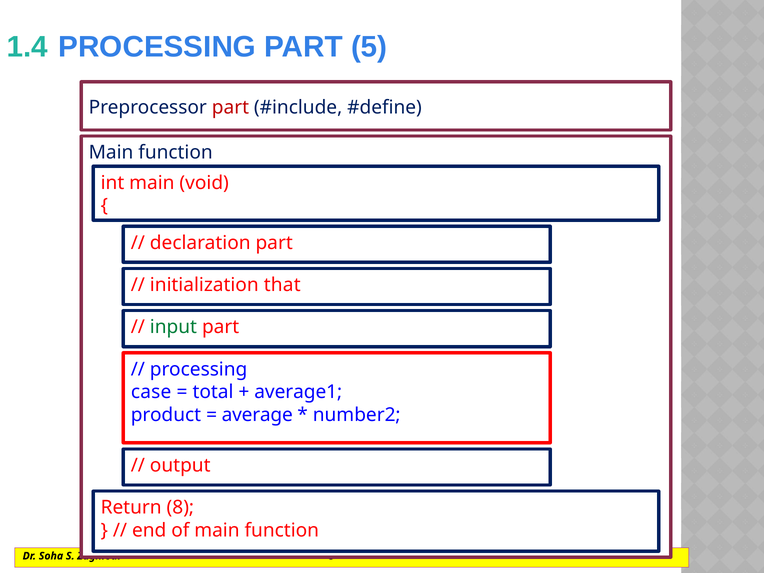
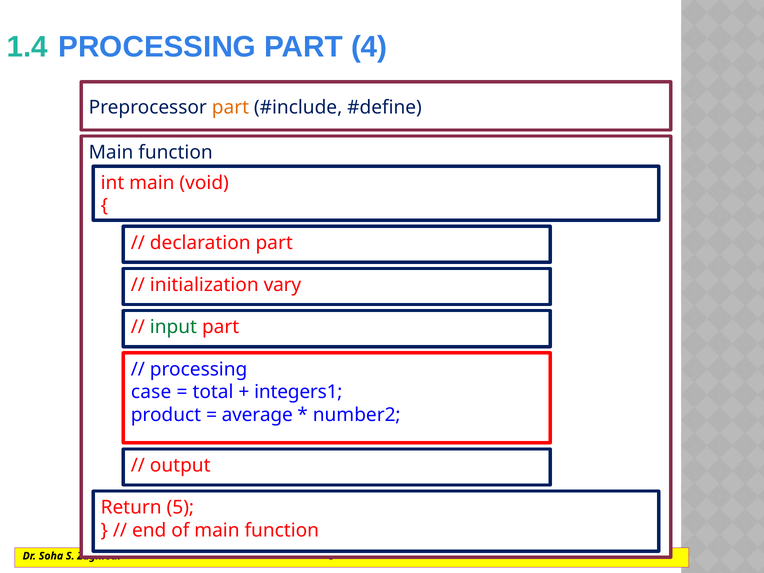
5: 5 -> 4 (369, 47)
part colour: red -> orange (230, 107)
that: that -> vary (282, 285)
average1: average1 -> integers1 (298, 392)
Return 8: 8 -> 5 (180, 508)
